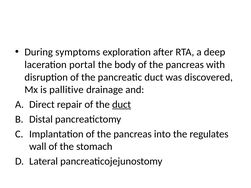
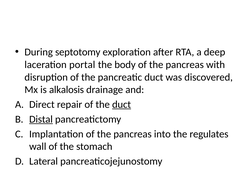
symptoms: symptoms -> septotomy (78, 52)
pallitive: pallitive -> alkalosis (67, 90)
Distal underline: none -> present (41, 119)
